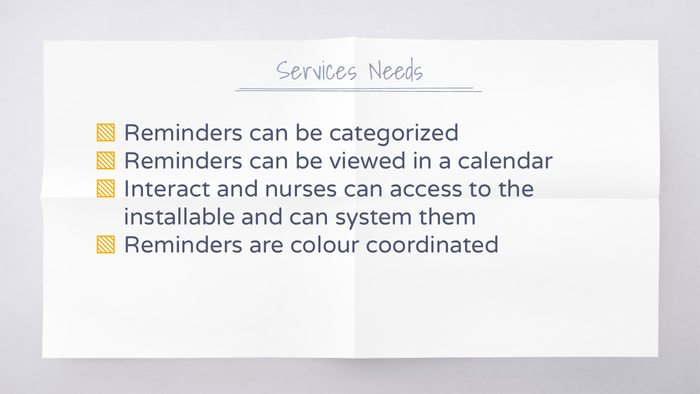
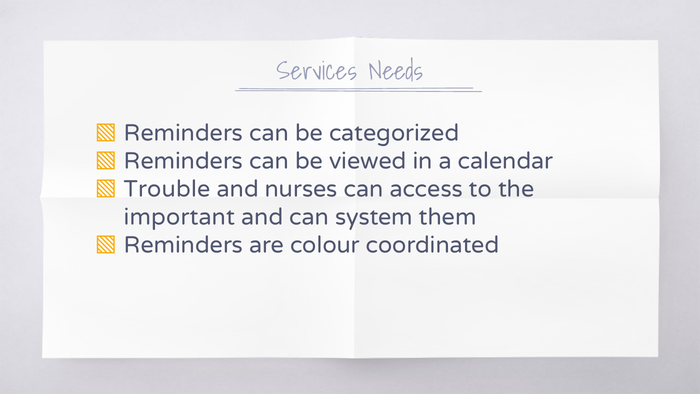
Interact: Interact -> Trouble (167, 189)
installable: installable -> important (180, 217)
